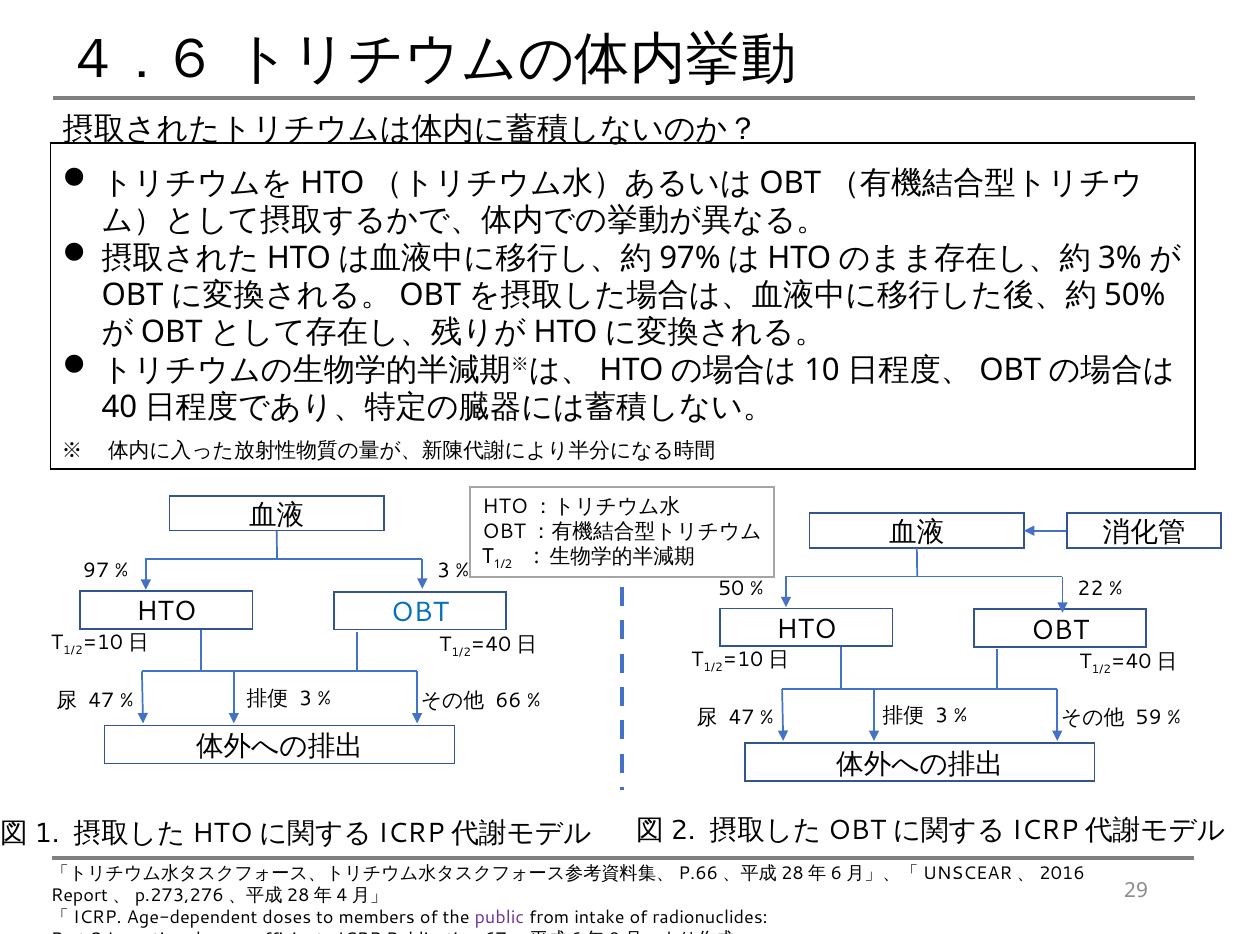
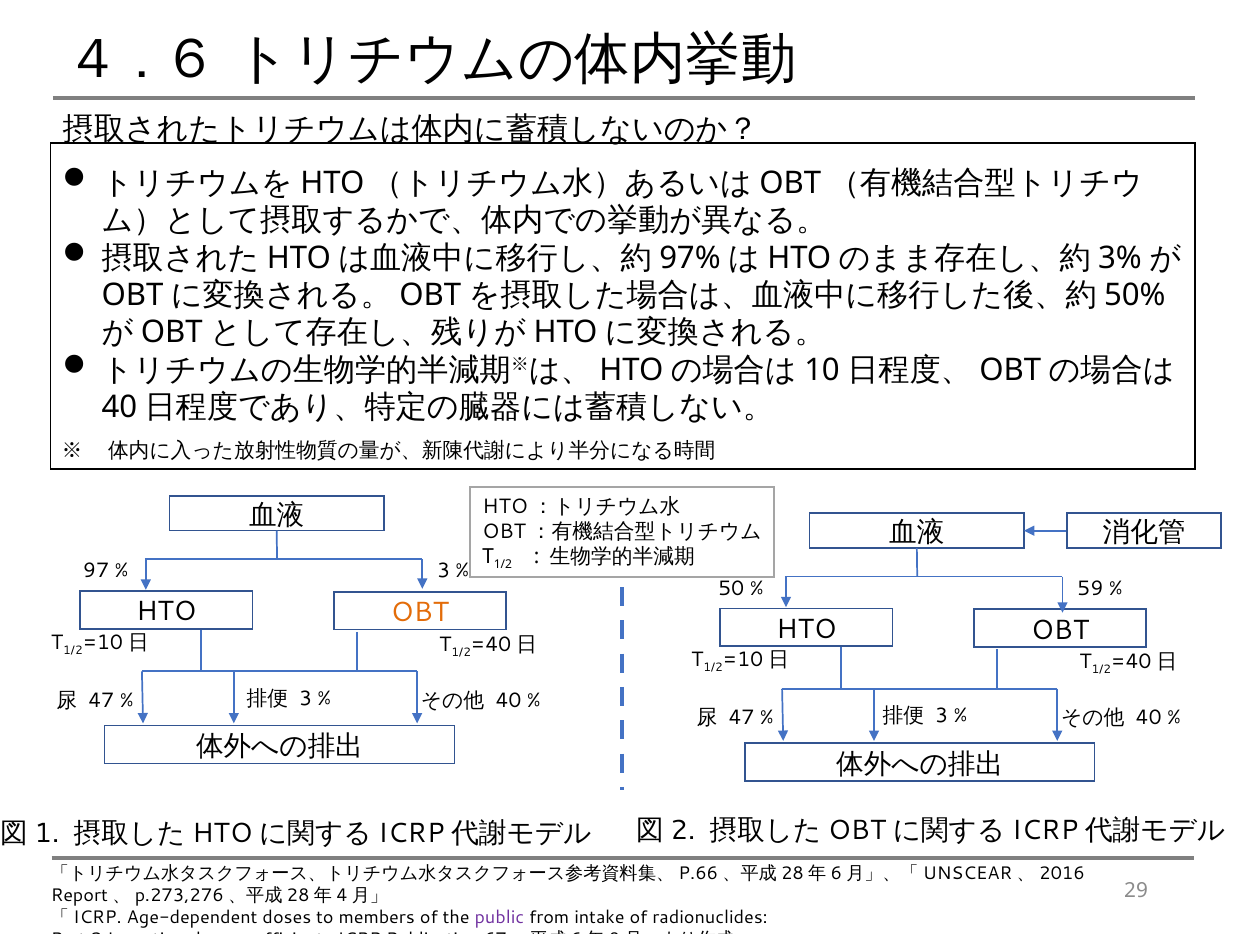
22: 22 -> 59 (1090, 589)
OBT colour: blue -> orange (420, 613)
66: 66 -> 40 (508, 701)
59: 59 -> 40 (1149, 718)
